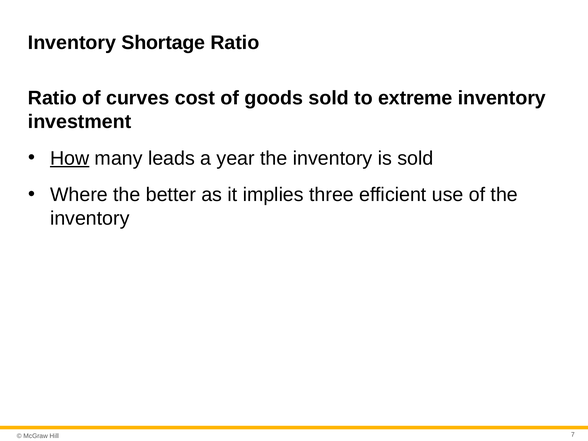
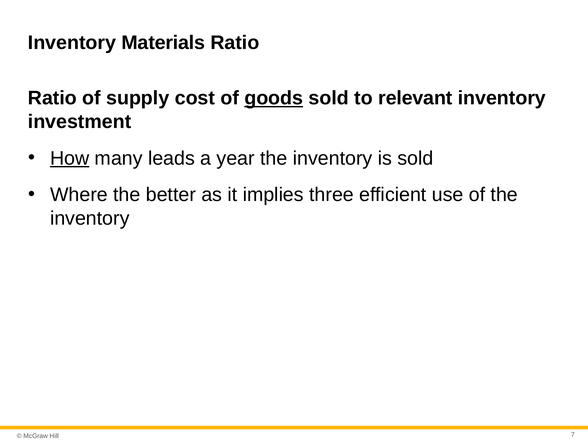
Shortage: Shortage -> Materials (163, 43)
curves: curves -> supply (138, 98)
goods underline: none -> present (274, 98)
extreme: extreme -> relevant (415, 98)
